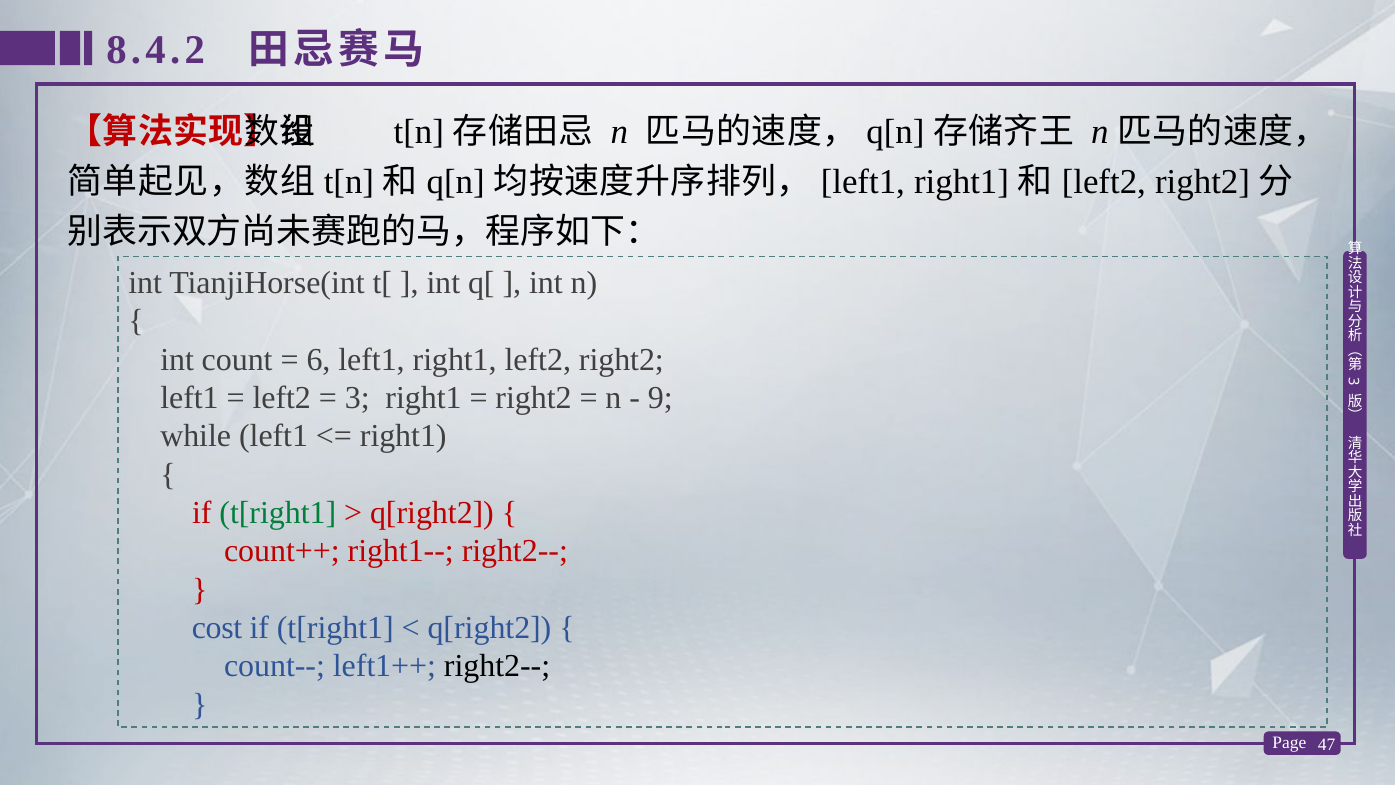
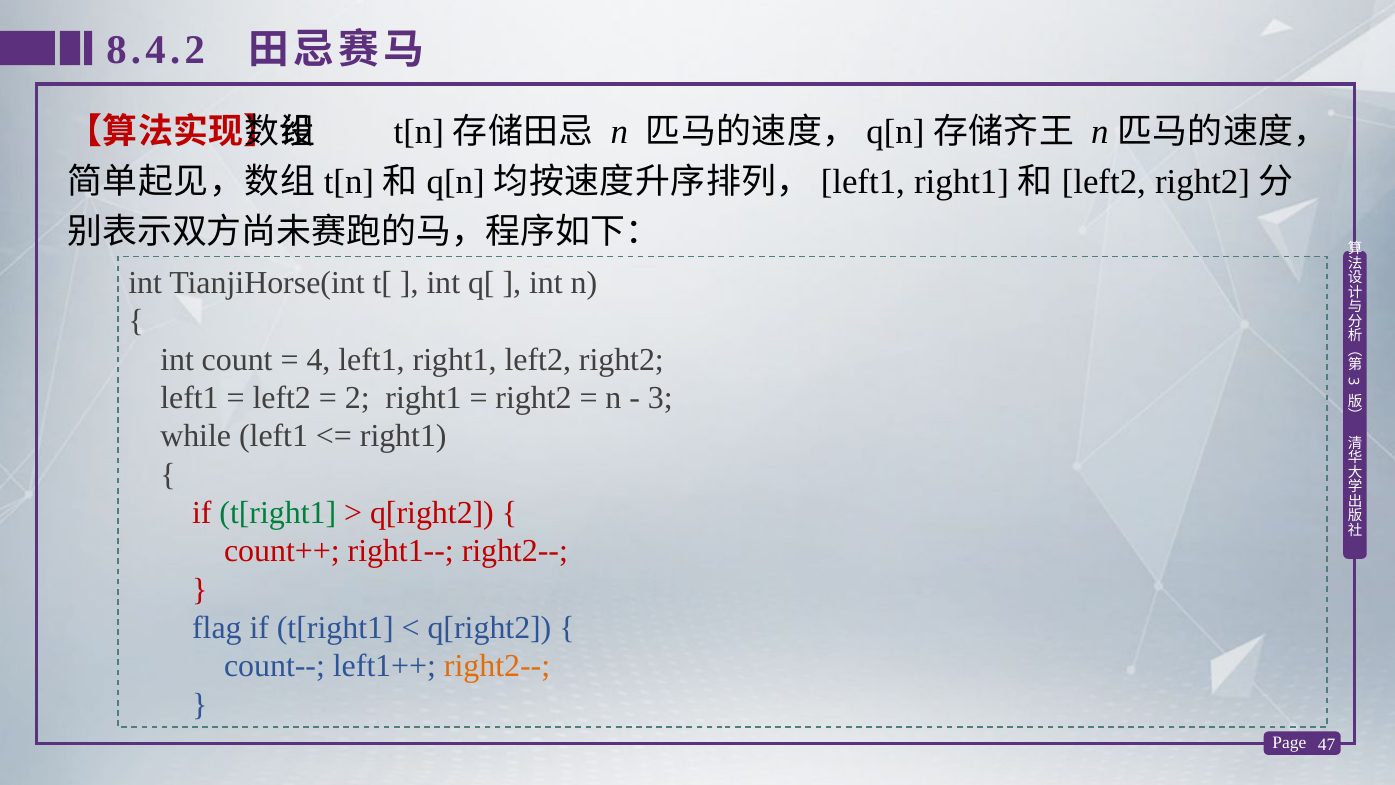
6: 6 -> 4 (318, 359)
3: 3 -> 2 (357, 398)
9: 9 -> 3 (660, 398)
cost: cost -> flag (217, 628)
right2-- colour: black -> orange (497, 666)
